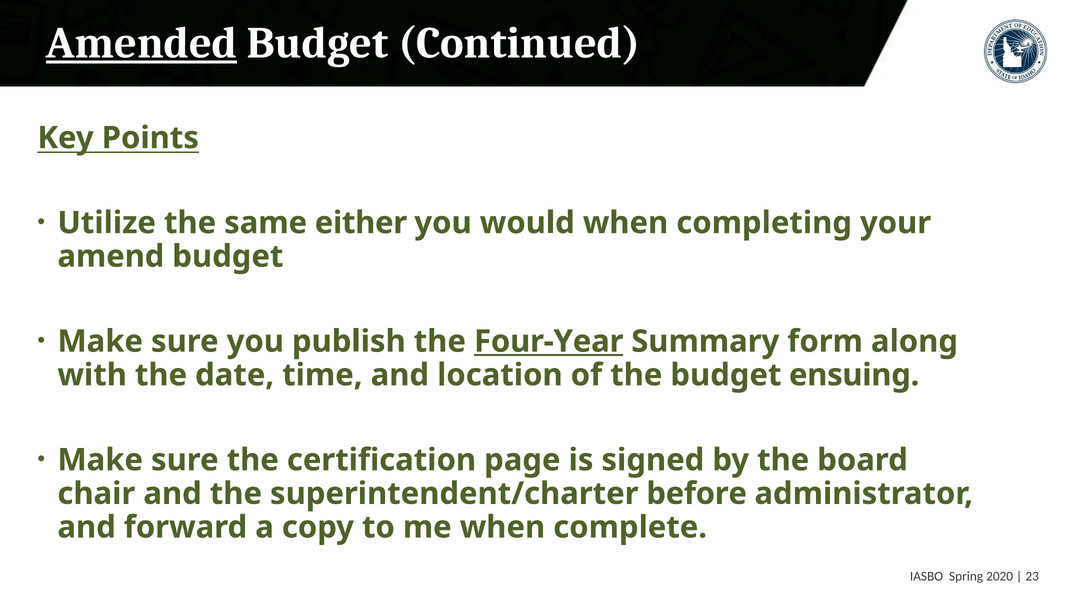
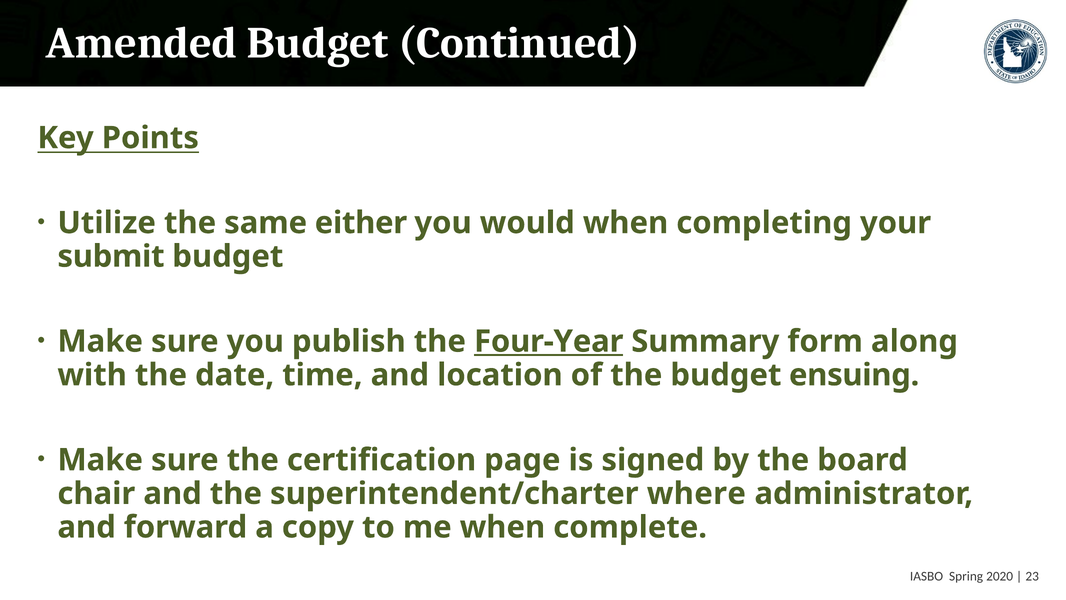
Amended underline: present -> none (142, 43)
amend: amend -> submit (111, 256)
before: before -> where (696, 493)
